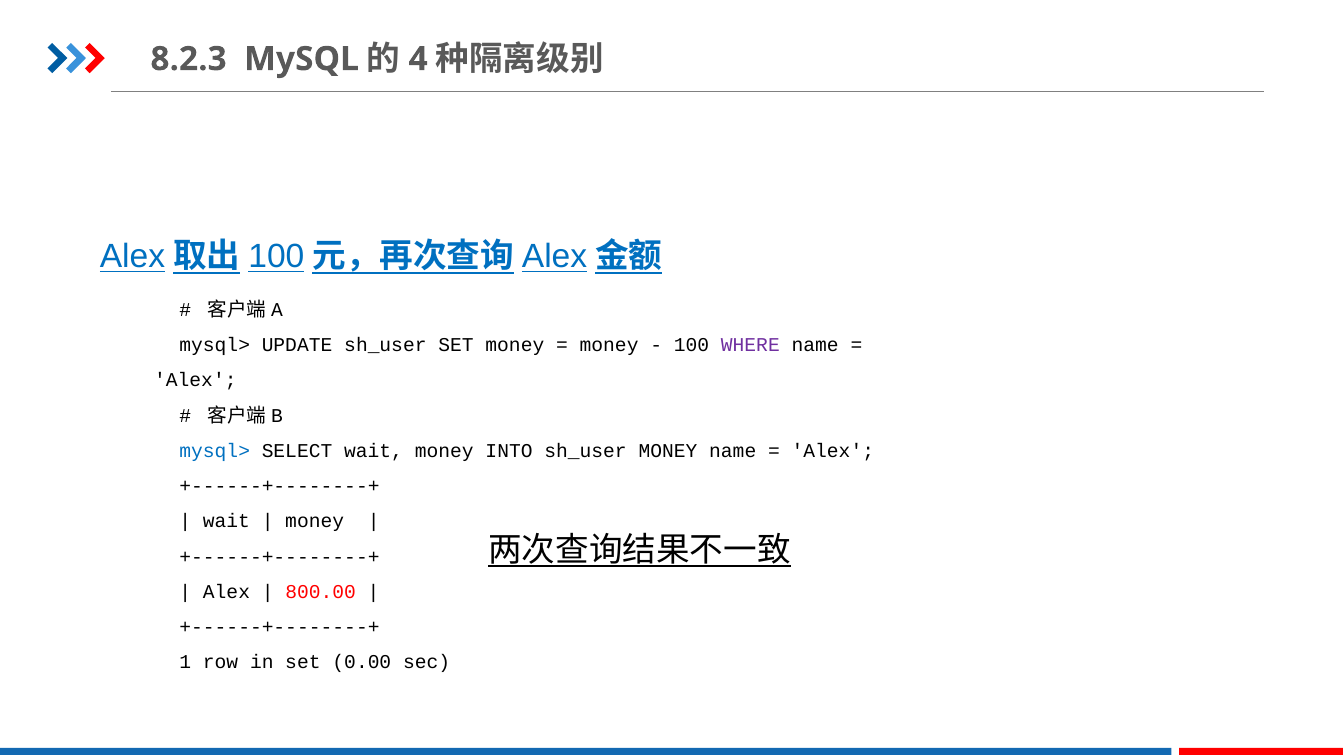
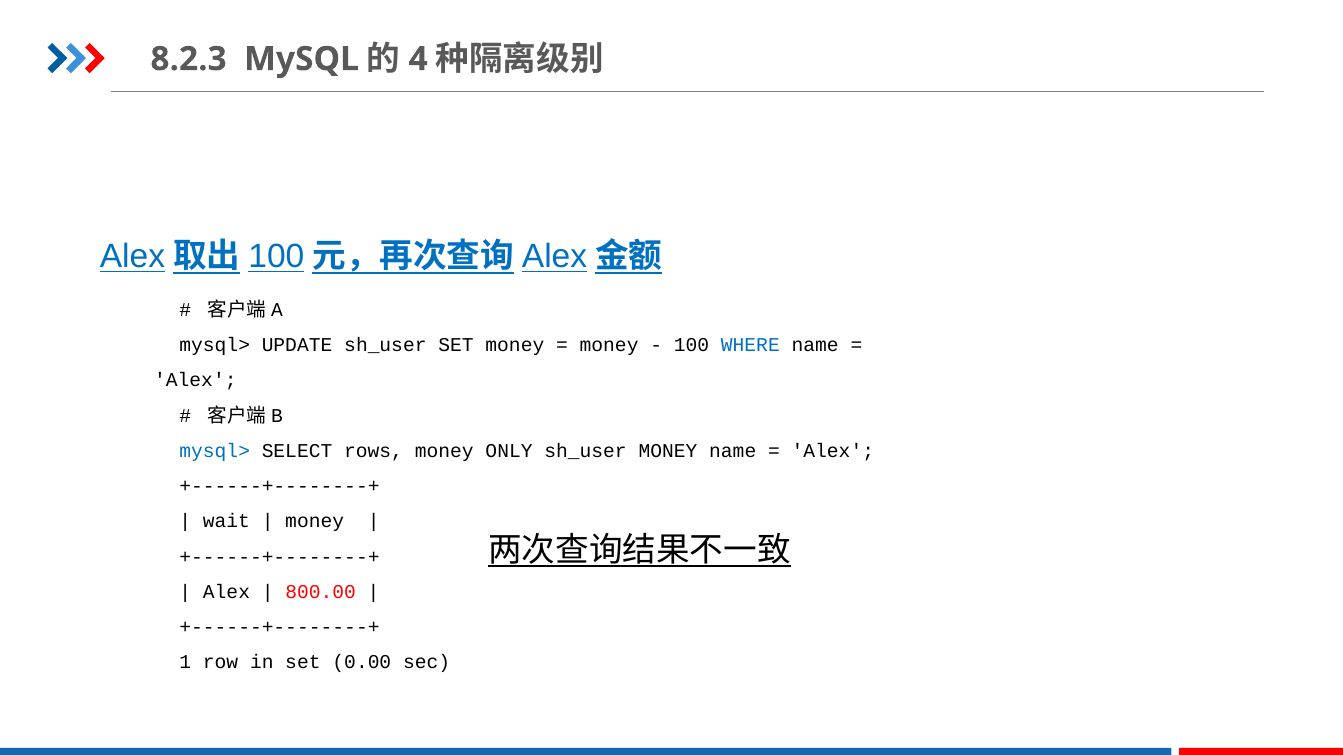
WHERE colour: purple -> blue (750, 346)
SELECT wait: wait -> rows (374, 451)
INTO: INTO -> ONLY (509, 451)
